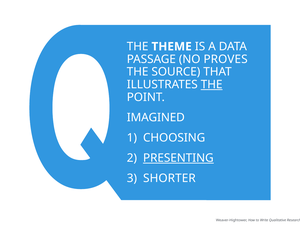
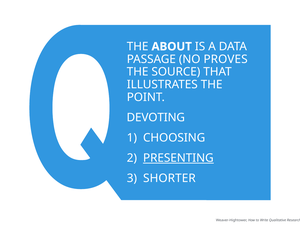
THEME: THEME -> ABOUT (172, 47)
THE underline: present -> none (212, 85)
IMAGINED: IMAGINED -> DEVOTING (156, 117)
